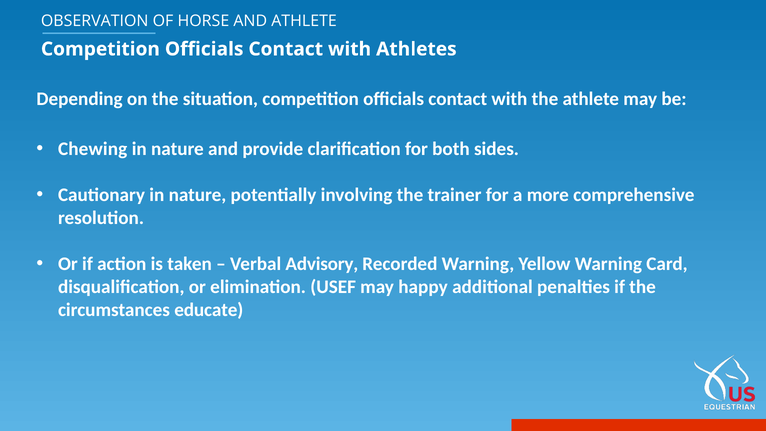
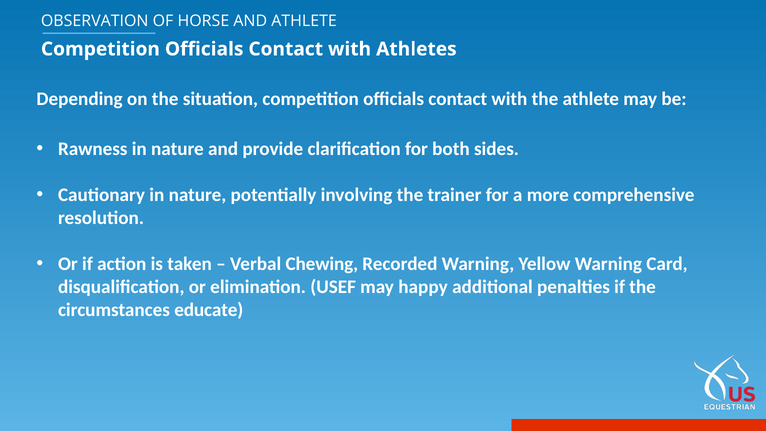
Chewing: Chewing -> Rawness (93, 149)
Advisory: Advisory -> Chewing (322, 264)
